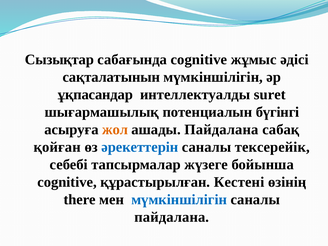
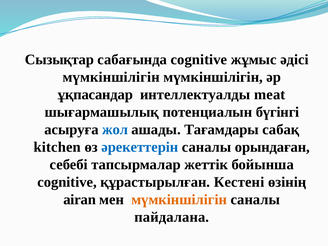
сақталатынын: сақталатынын -> мүмкіншілігін (111, 77)
suret: suret -> meat (270, 94)
жол colour: orange -> blue (115, 129)
ашады Пайдалана: Пайдалана -> Тағамдары (222, 129)
қойған: қойған -> kitchen (57, 147)
тексерейік: тексерейік -> орындаған (272, 147)
жүзеге: жүзеге -> жеттік (206, 164)
there: there -> airan (80, 199)
мүмкіншілігін colour: blue -> orange (179, 199)
